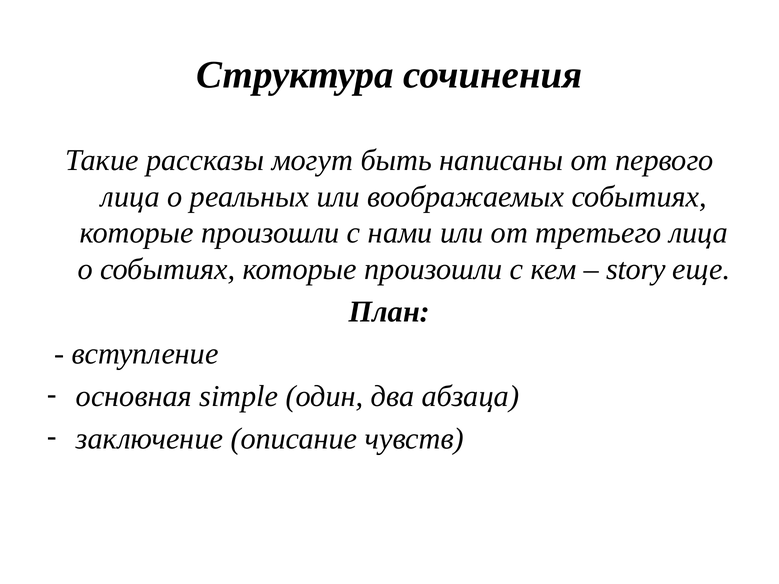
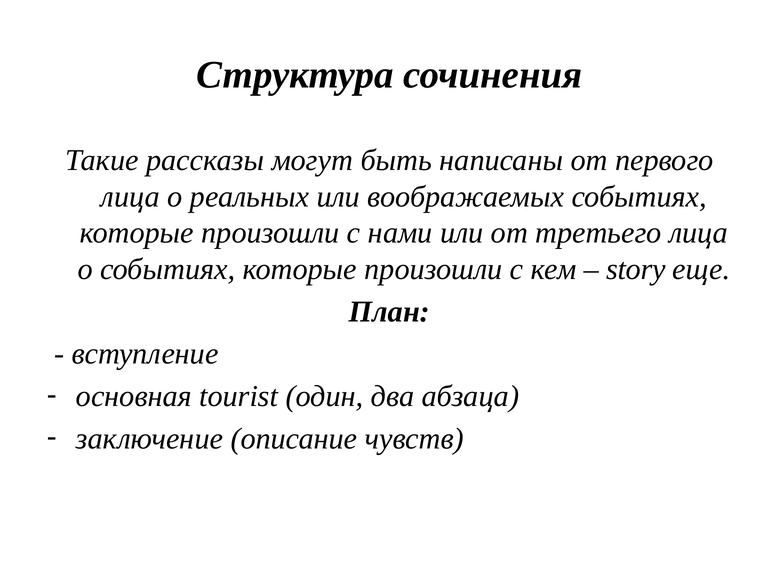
simple: simple -> tourist (239, 396)
